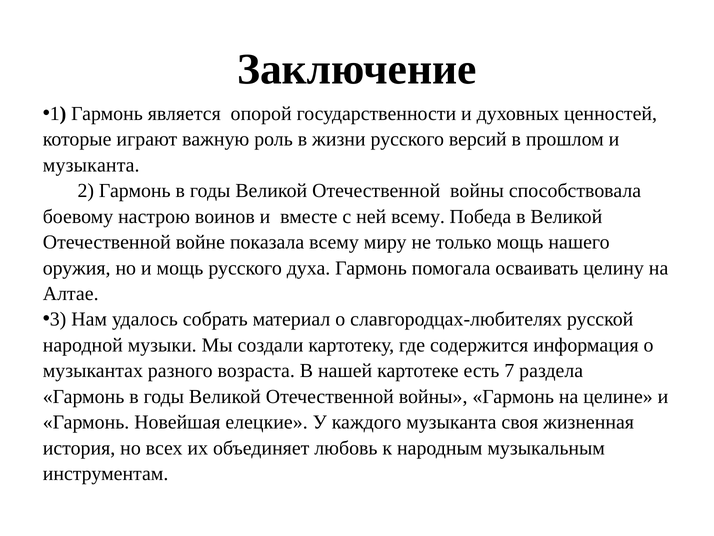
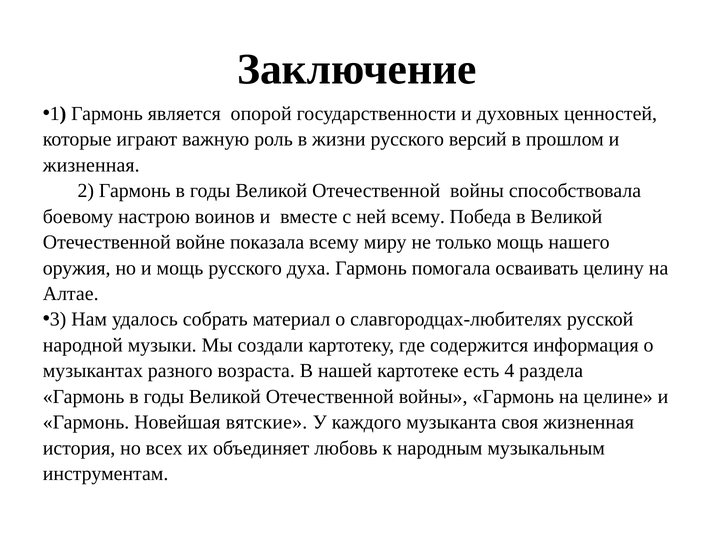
музыканта: музыканта -> жизненная (91, 165)
7: 7 -> 4 (509, 370)
елецкие: елецкие -> вятские (266, 422)
